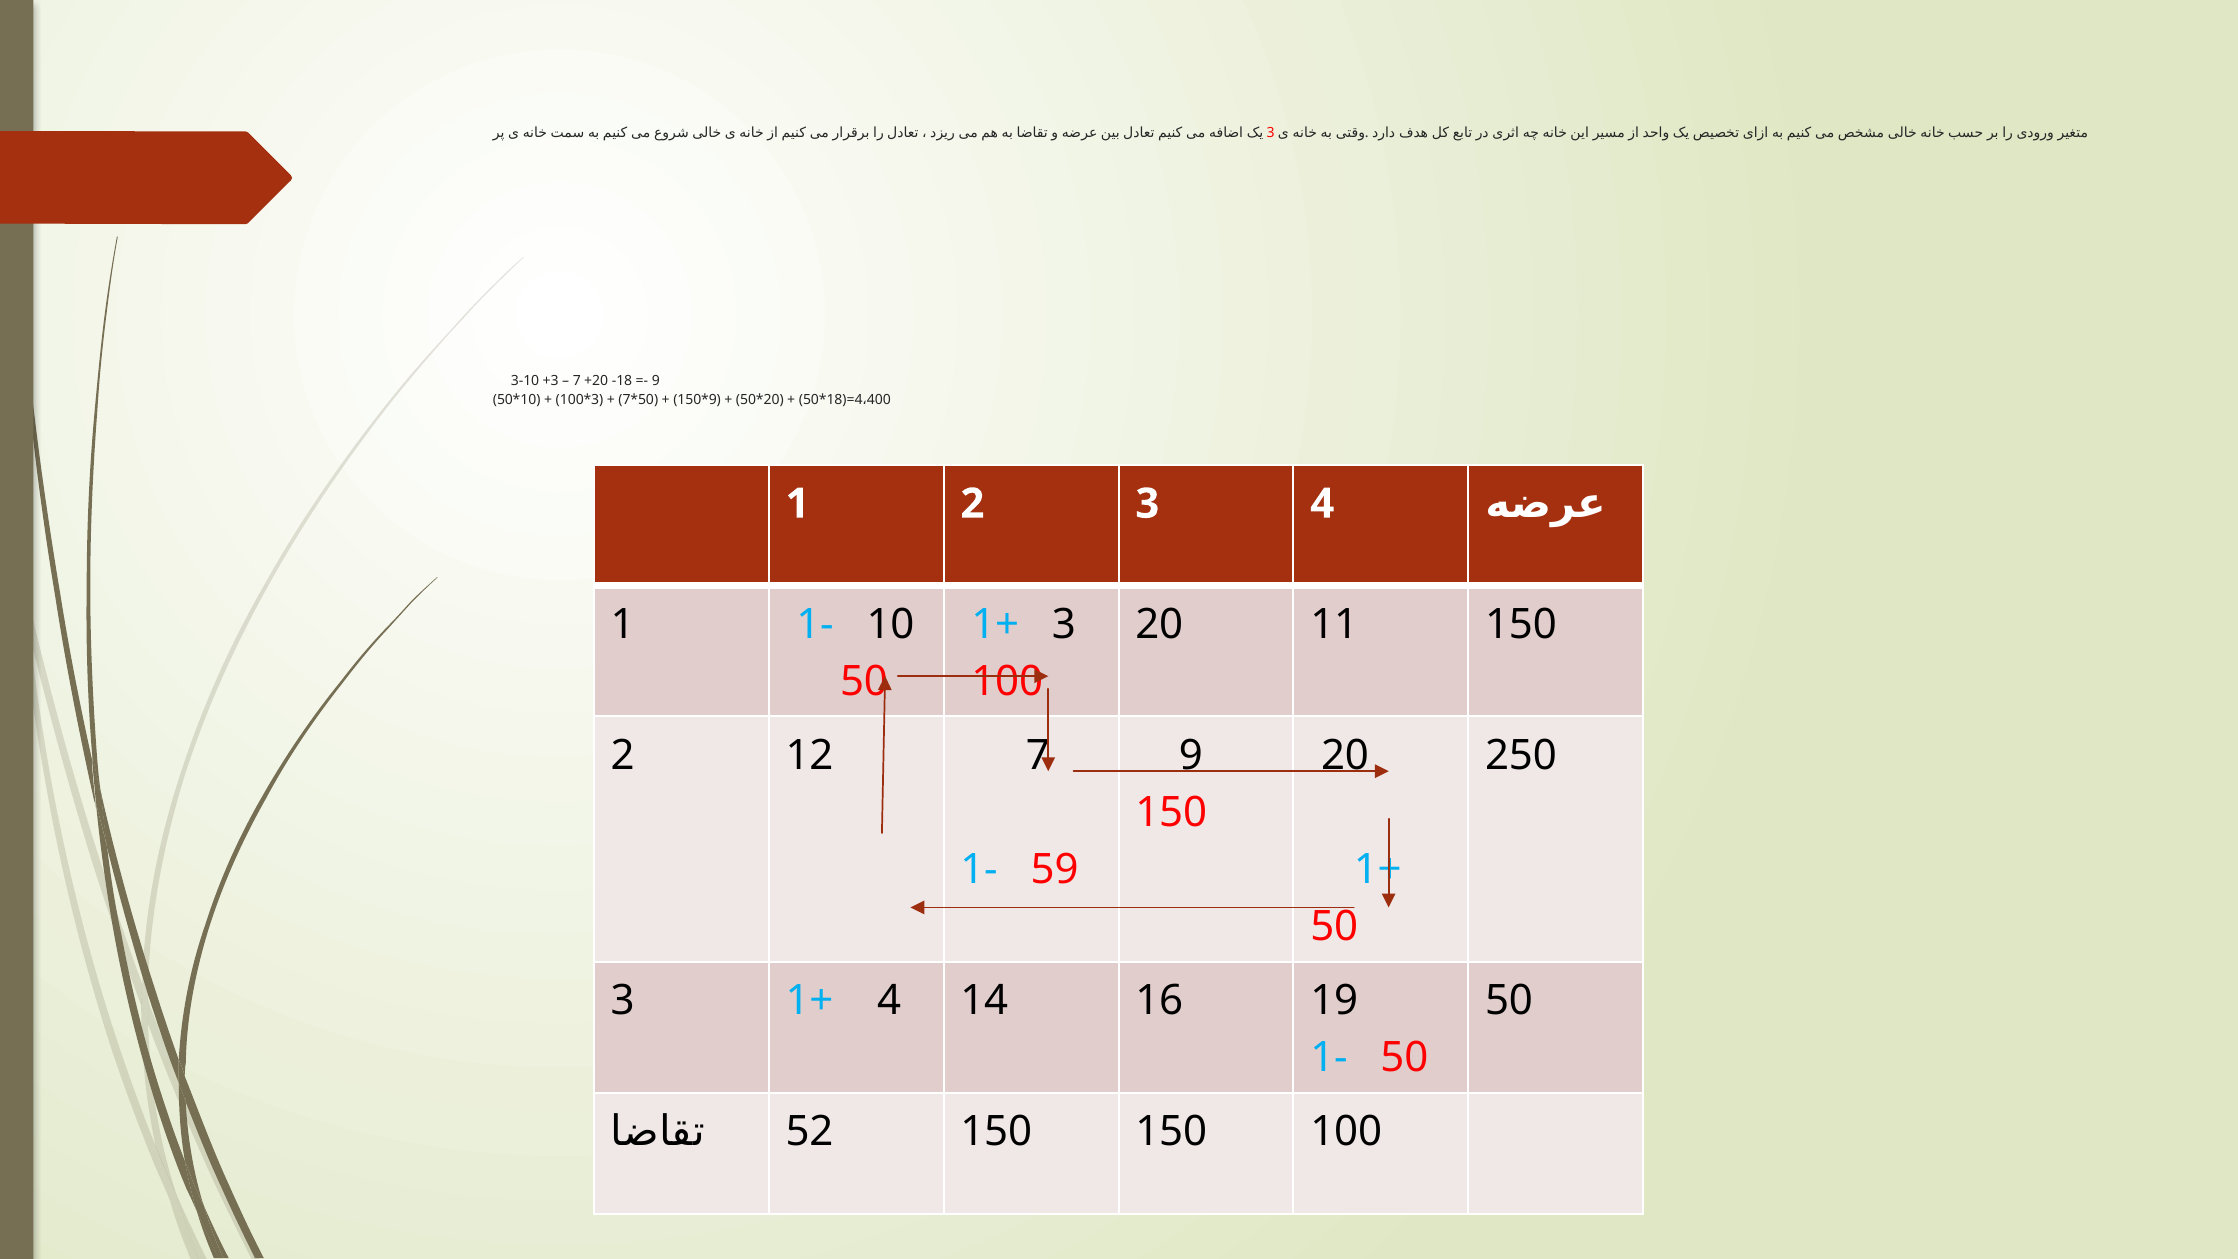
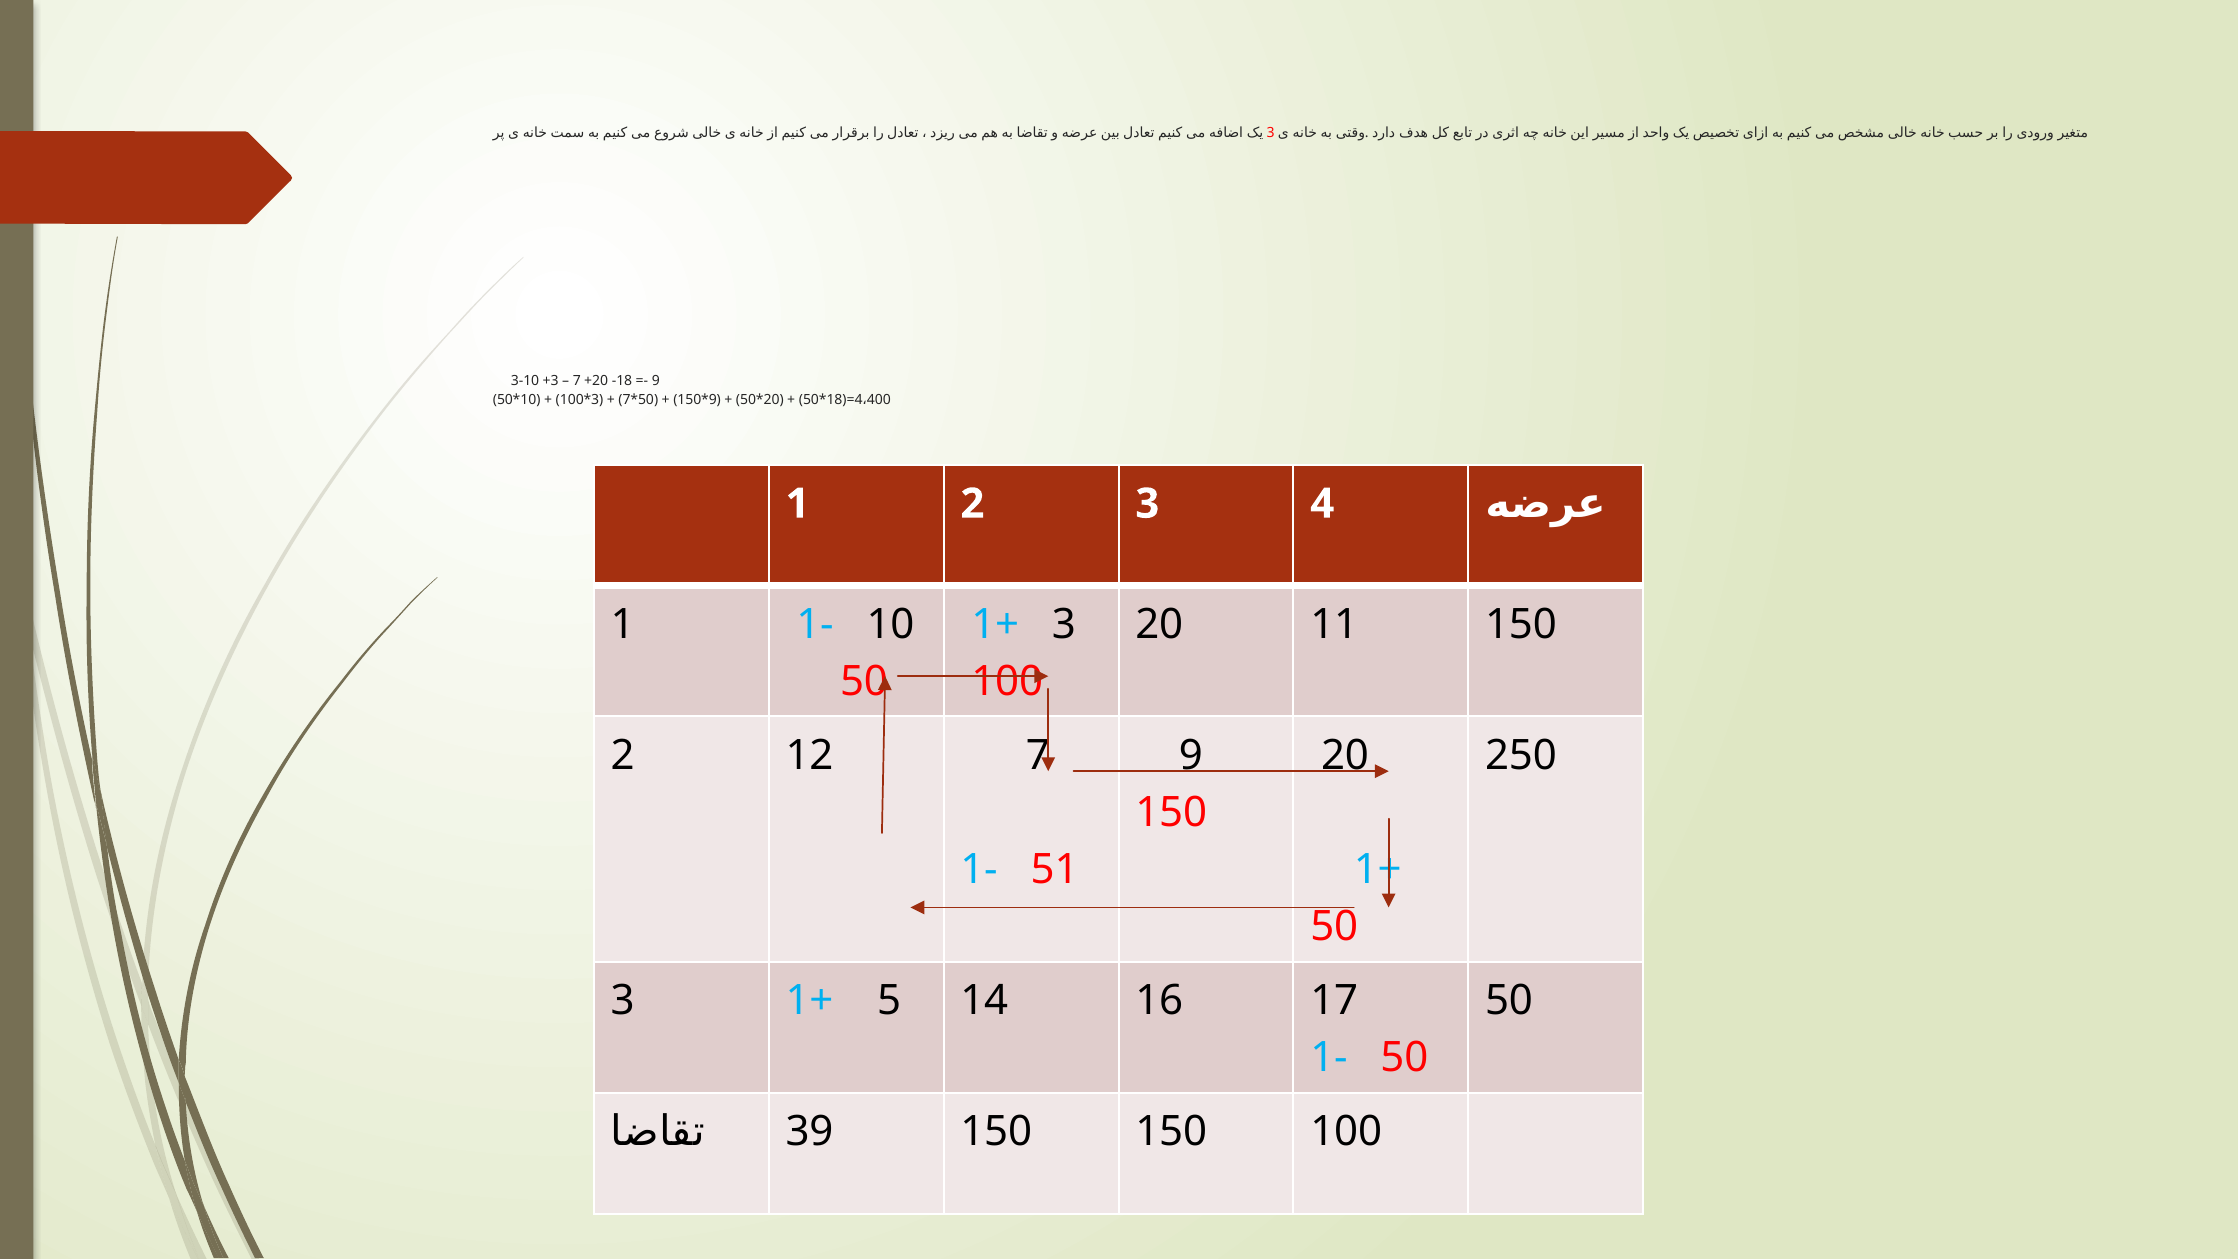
59: 59 -> 51 (1055, 870)
1+ 4: 4 -> 5 (889, 1001)
19: 19 -> 17 (1334, 1001)
52: 52 -> 39 (809, 1132)
